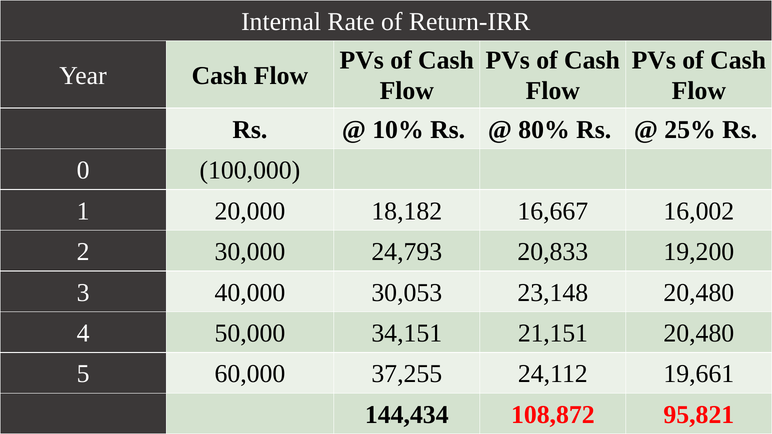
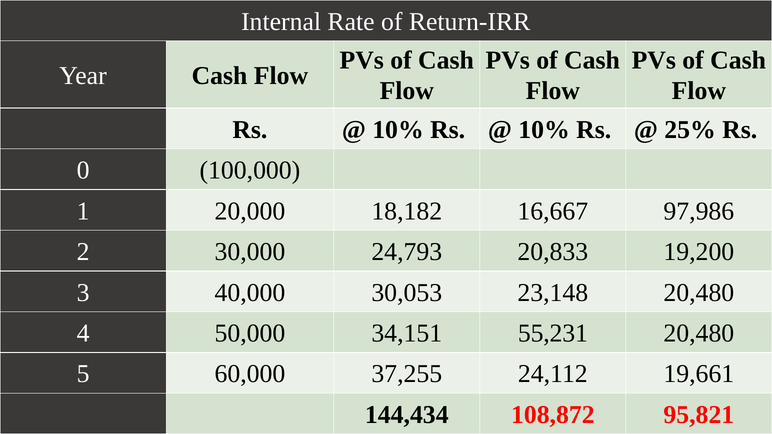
80%: 80% -> 10% (544, 130)
16,002: 16,002 -> 97,986 (699, 211)
21,151: 21,151 -> 55,231 (553, 333)
